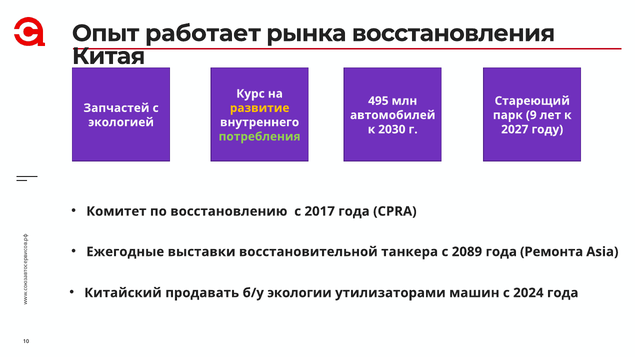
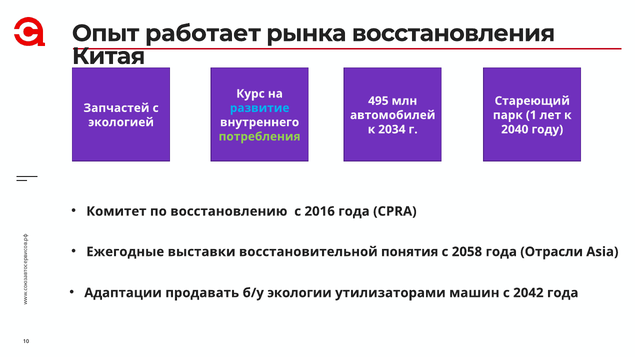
развитие colour: yellow -> light blue (260, 108)
9: 9 -> 1 (531, 115)
2030: 2030 -> 2034 (392, 129)
2027: 2027 -> 2040 (515, 129)
2017: 2017 -> 2016 (320, 211)
танкера: танкера -> понятия (410, 252)
2089: 2089 -> 2058 (467, 252)
Ремонта: Ремонта -> Отрасли (552, 252)
Китайский: Китайский -> Адаптации (123, 293)
2024: 2024 -> 2042 (528, 293)
